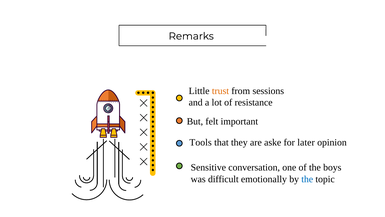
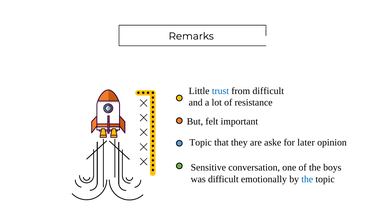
trust colour: orange -> blue (220, 91)
from sessions: sessions -> difficult (268, 91)
Tools: Tools -> Topic (201, 142)
